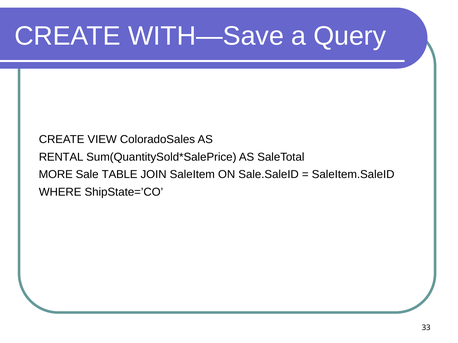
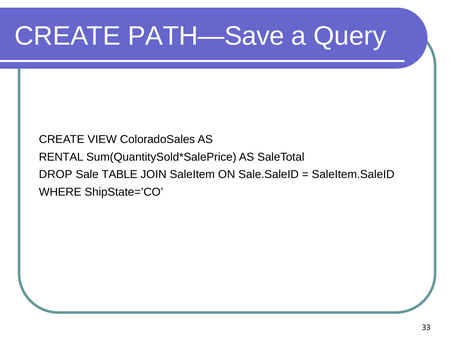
WITH—Save: WITH—Save -> PATH—Save (206, 36)
MORE: MORE -> DROP (56, 175)
